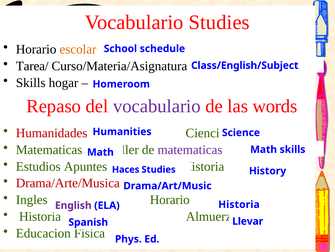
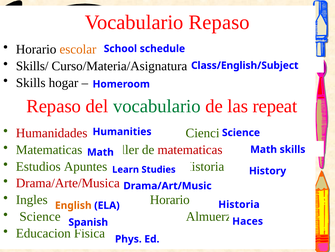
Vocabulario Studies: Studies -> Repaso (219, 22)
Tarea/: Tarea/ -> Skills/ (32, 66)
vocabulario colour: purple -> green (157, 106)
words: words -> repeat (275, 106)
matematicas colour: purple -> red (190, 149)
Haces: Haces -> Learn (126, 169)
English colour: purple -> orange (73, 205)
Historia: Historia -> Science (40, 216)
Llevar: Llevar -> Haces (248, 221)
